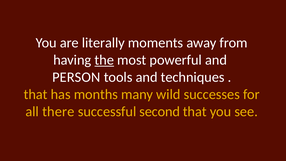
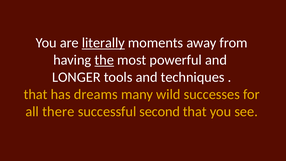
literally underline: none -> present (103, 43)
PERSON: PERSON -> LONGER (76, 77)
months: months -> dreams (96, 94)
